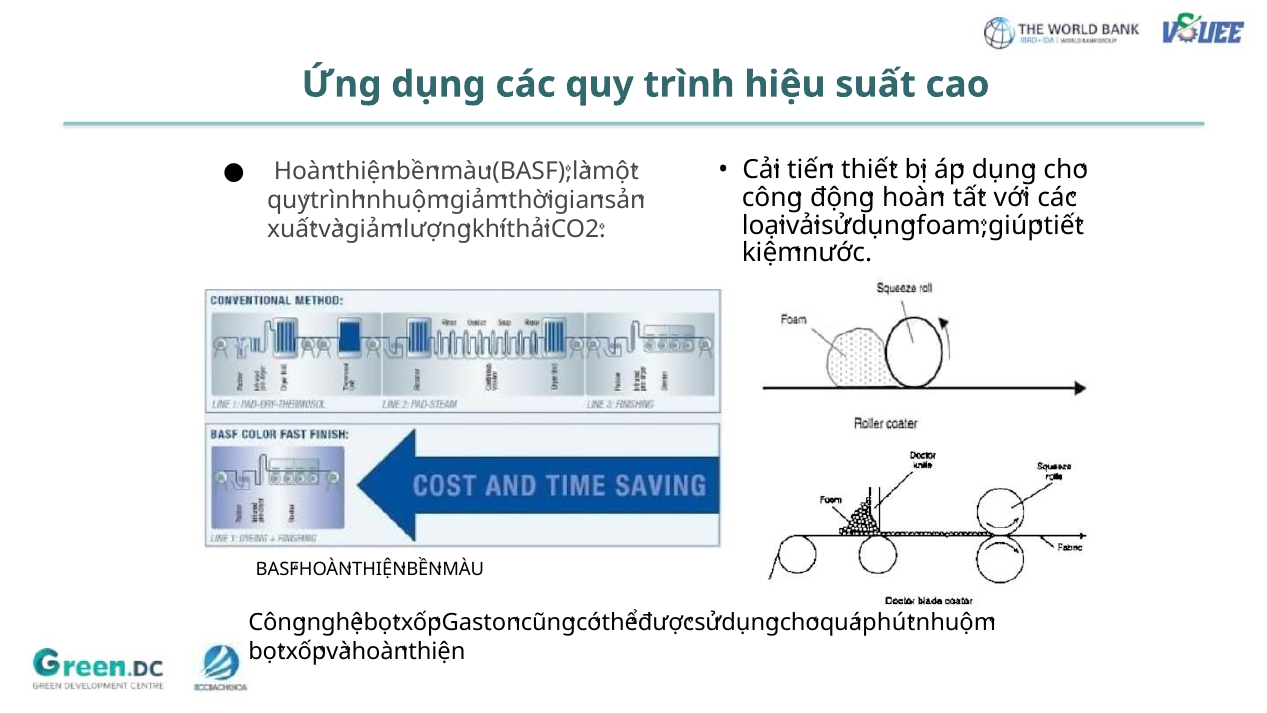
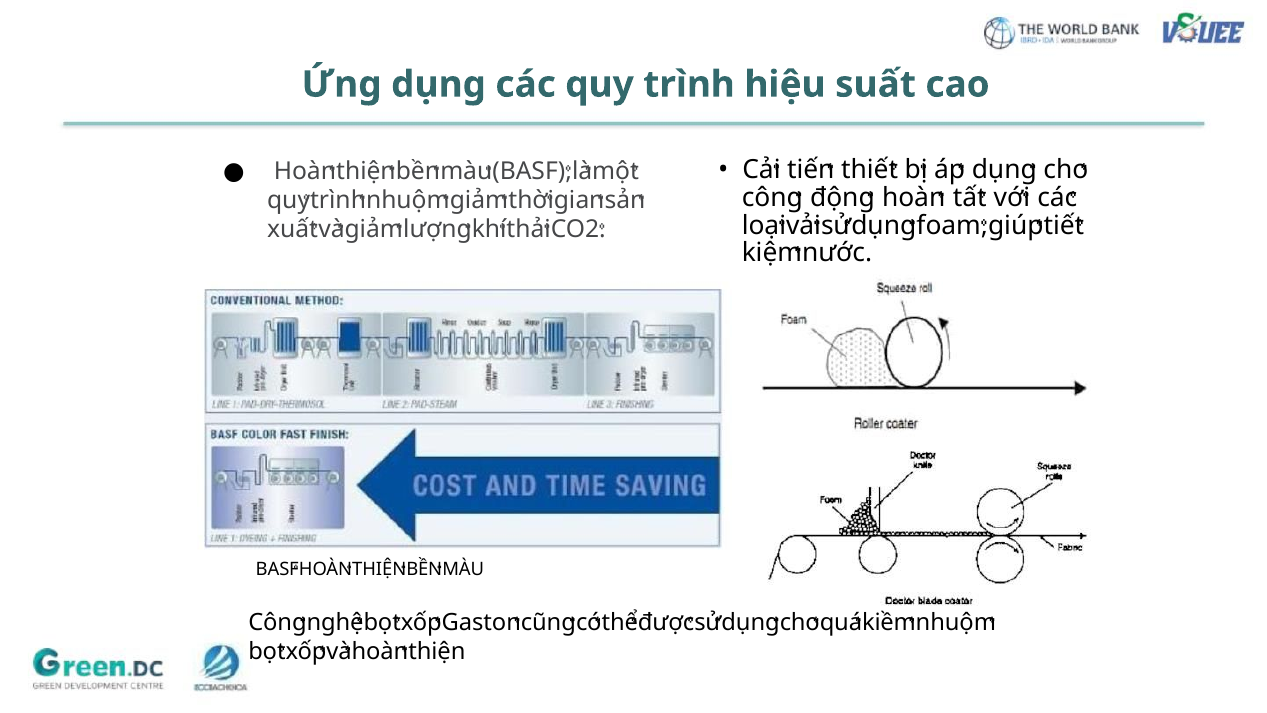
phút: phút -> kiềm (889, 623)
